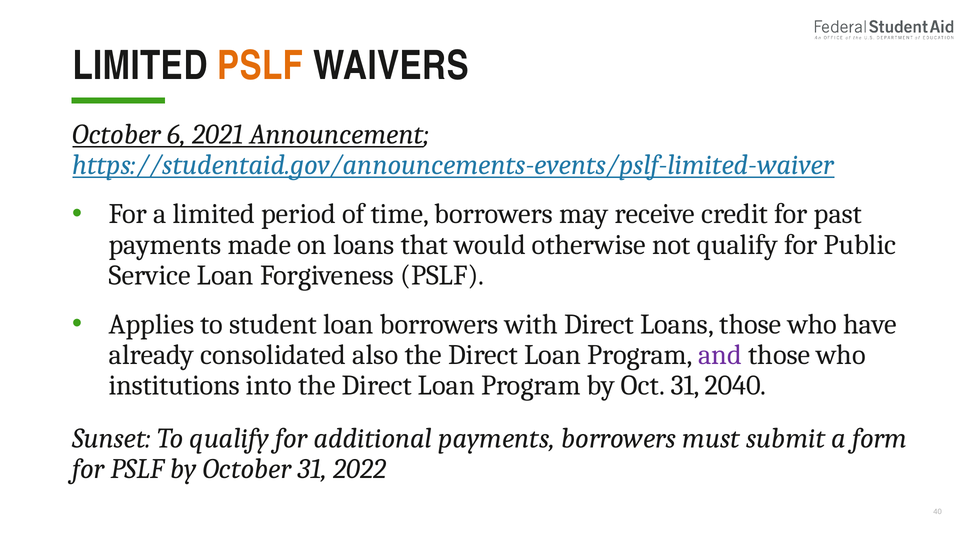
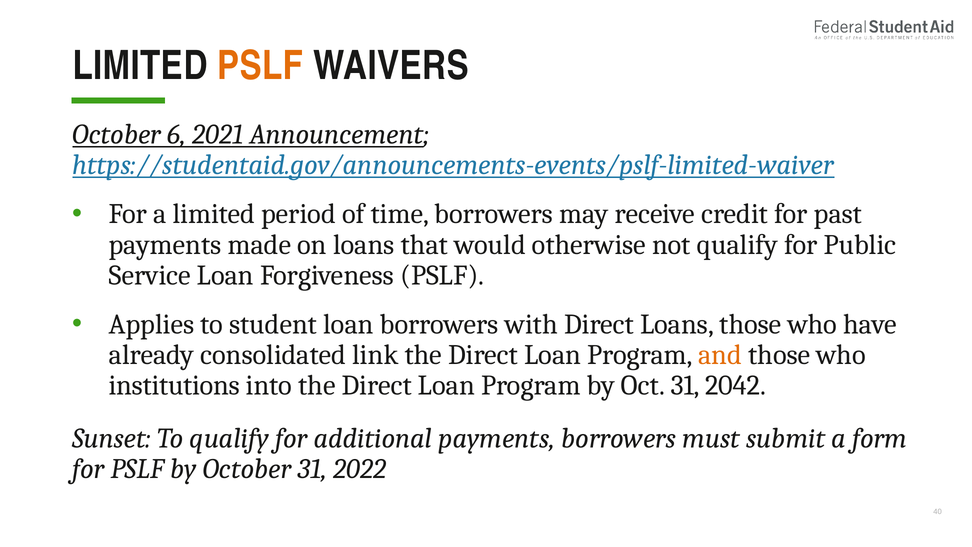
also: also -> link (375, 355)
and colour: purple -> orange (720, 355)
2040: 2040 -> 2042 (735, 385)
